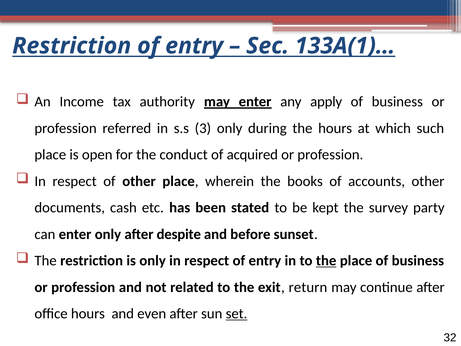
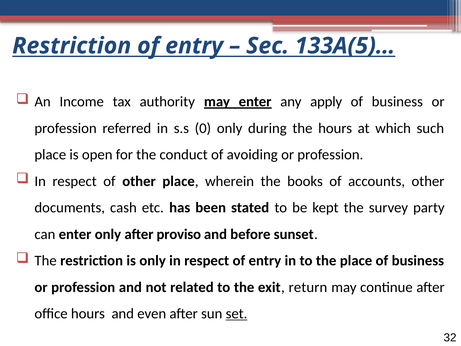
133A(1)…: 133A(1)… -> 133A(5)… (345, 46)
3: 3 -> 0 (203, 128)
acquired: acquired -> avoiding (252, 155)
despite: despite -> proviso (179, 234)
the underline: present -> none (326, 261)
